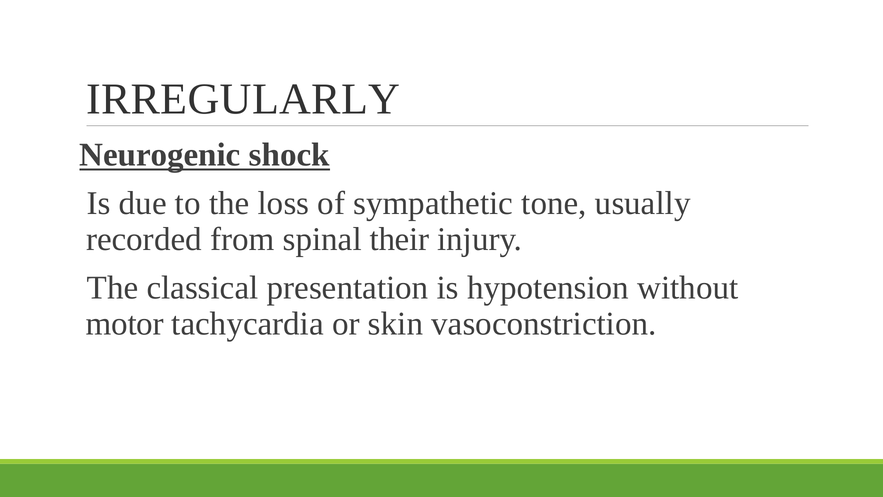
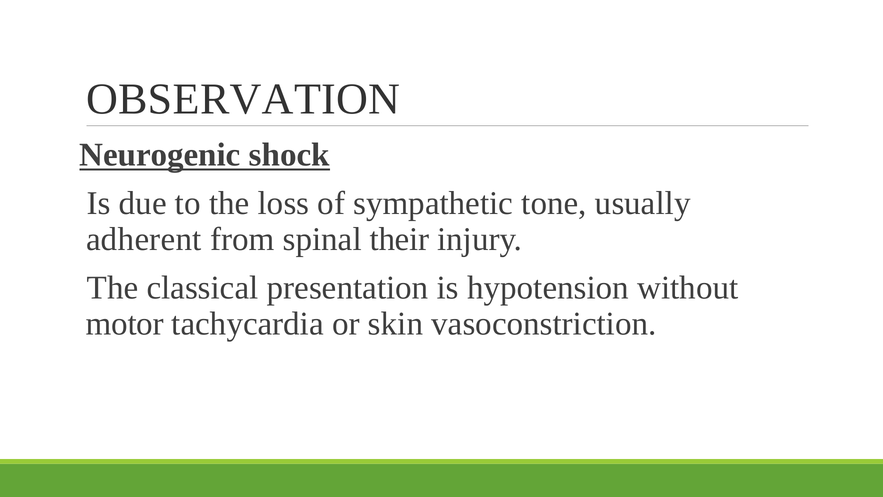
IRREGULARLY: IRREGULARLY -> OBSERVATION (243, 99)
recorded: recorded -> adherent (144, 239)
